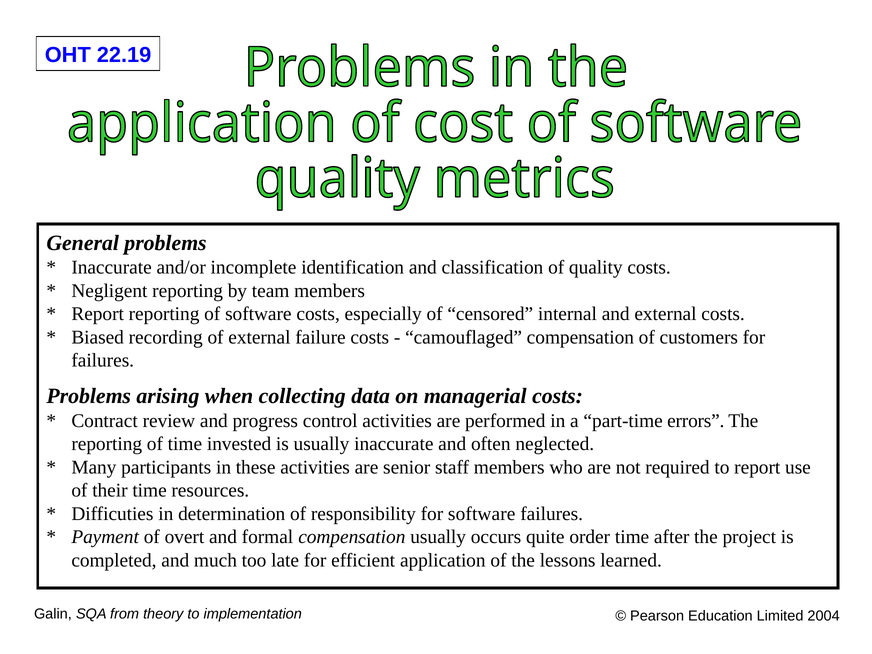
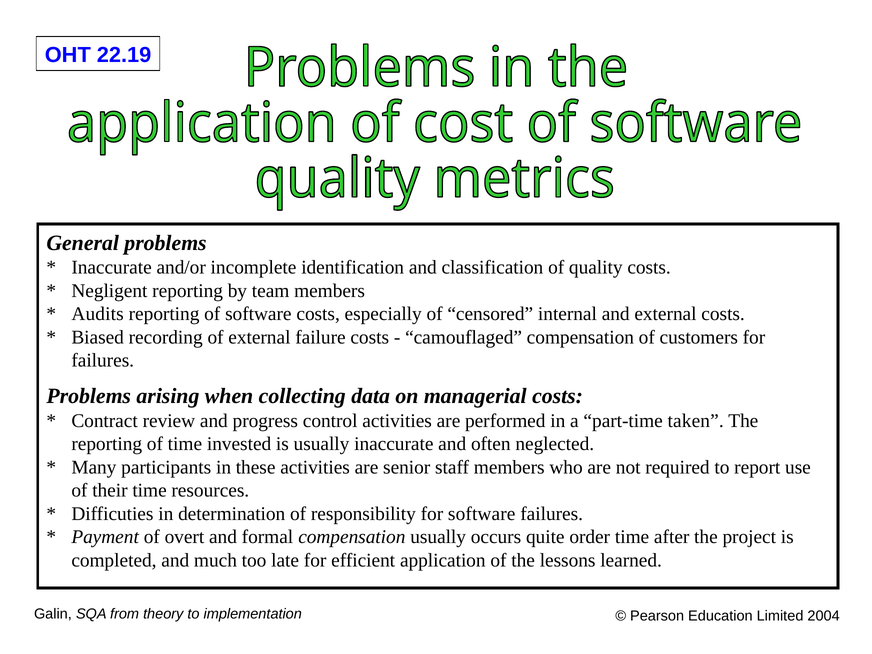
Report: Report -> Audits (98, 314)
errors: errors -> taken (696, 421)
